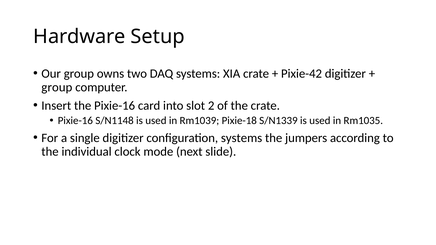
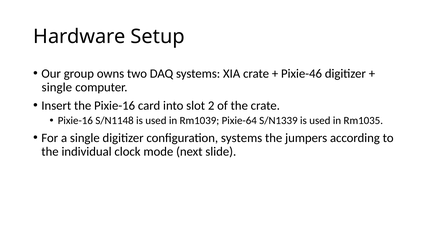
Pixie-42: Pixie-42 -> Pixie-46 (302, 74)
group: group -> single (57, 87)
Pixie-18: Pixie-18 -> Pixie-64 (239, 121)
